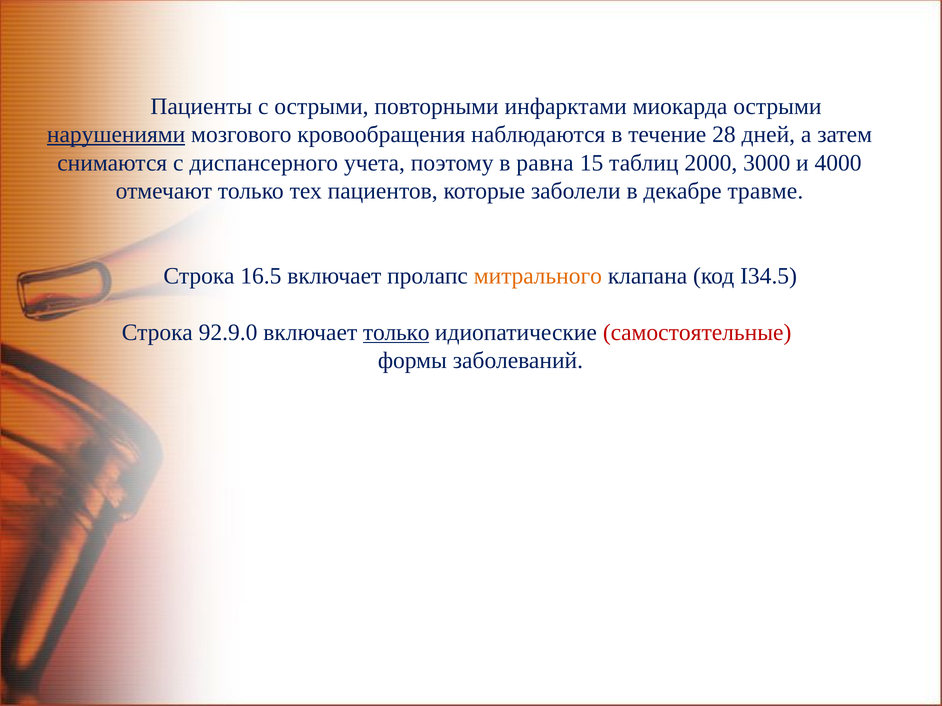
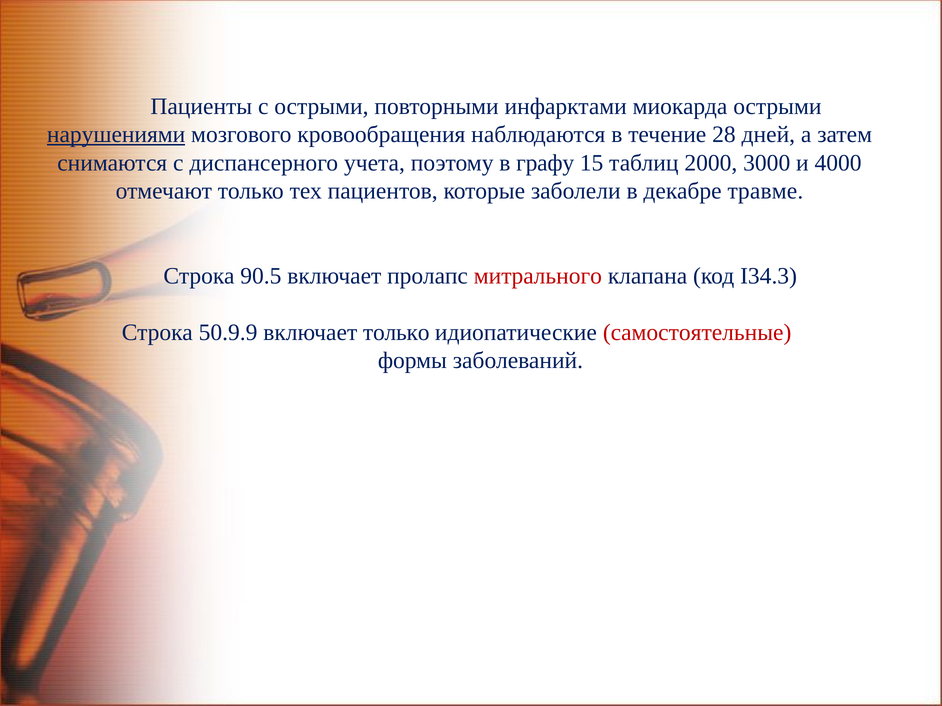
равна: равна -> графу (545, 163)
16.5: 16.5 -> 90.5 (261, 276)
митрального colour: orange -> red (538, 276)
I34.5: I34.5 -> I34.3 (769, 276)
92.9.0: 92.9.0 -> 50.9.9 (228, 333)
только underline: present -> none (396, 333)
